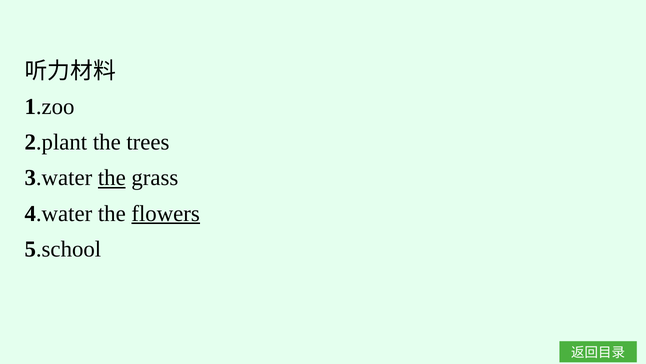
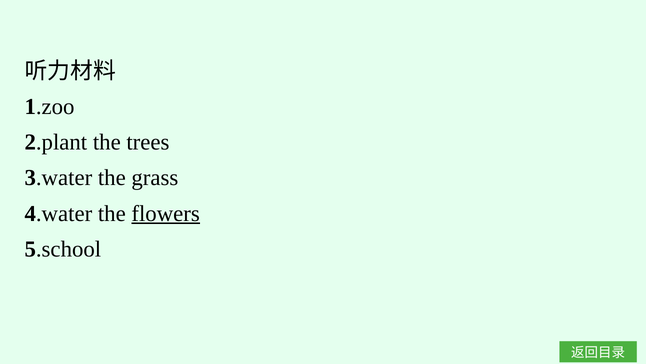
the underline: present -> none (112, 178)
